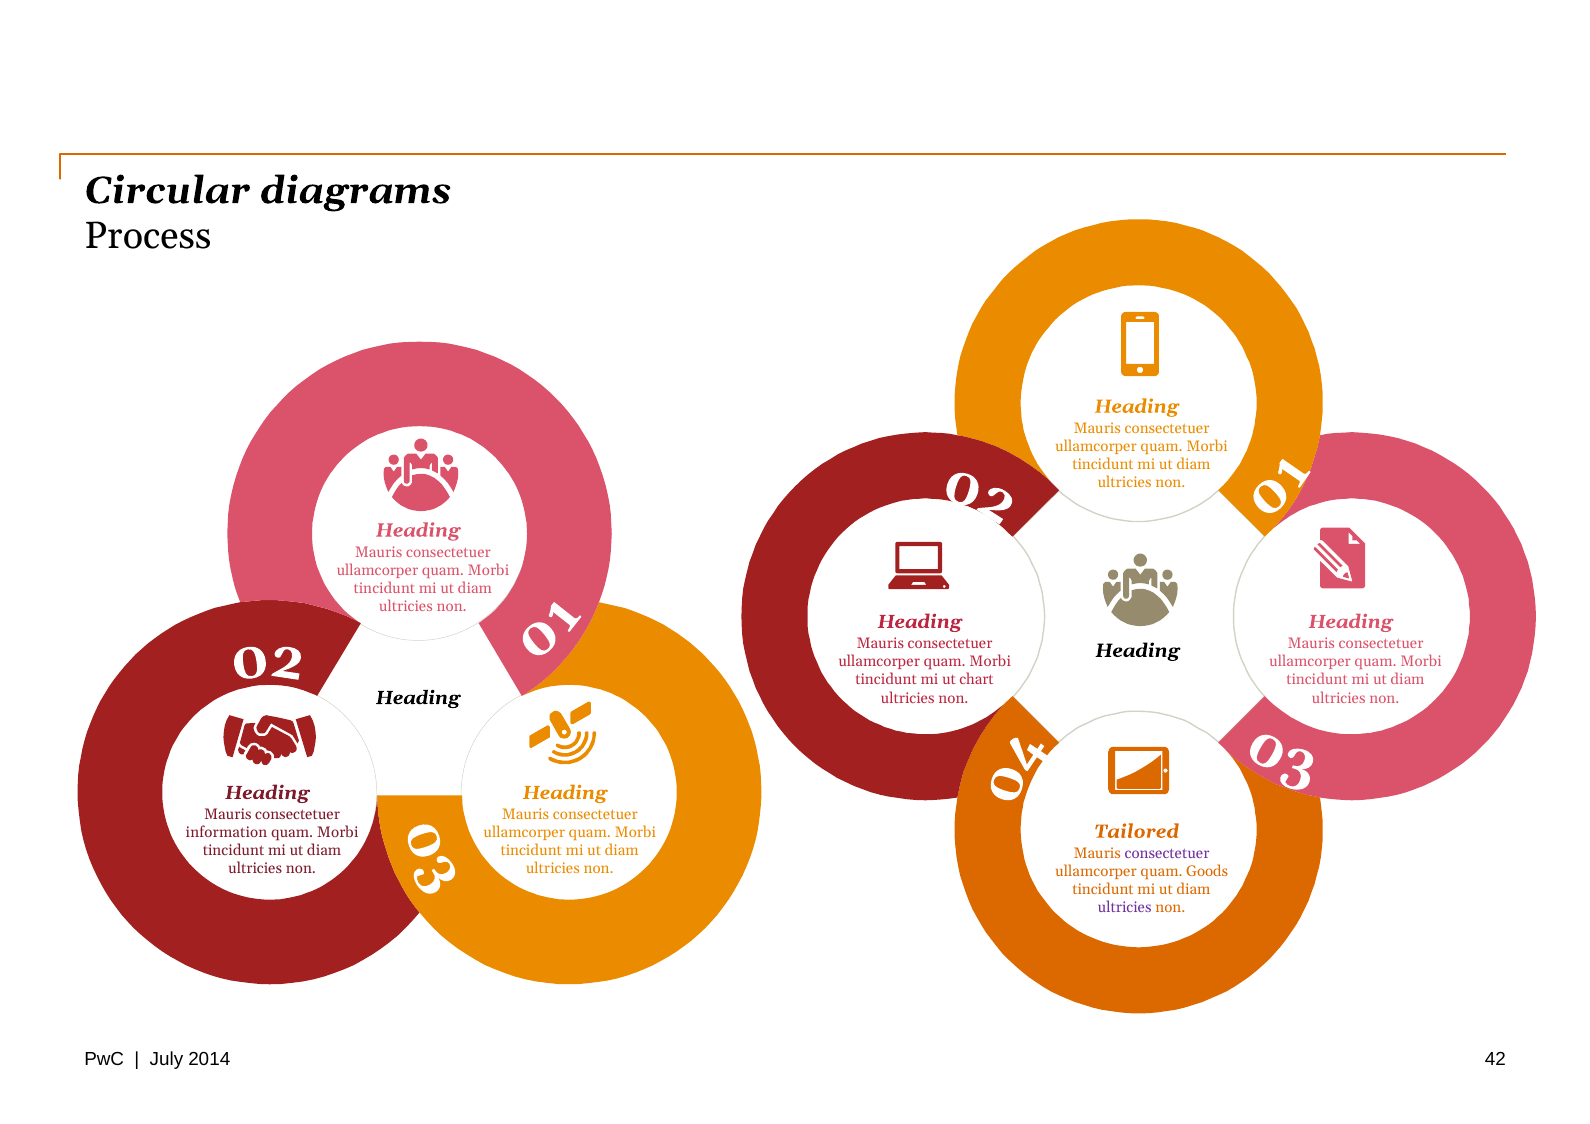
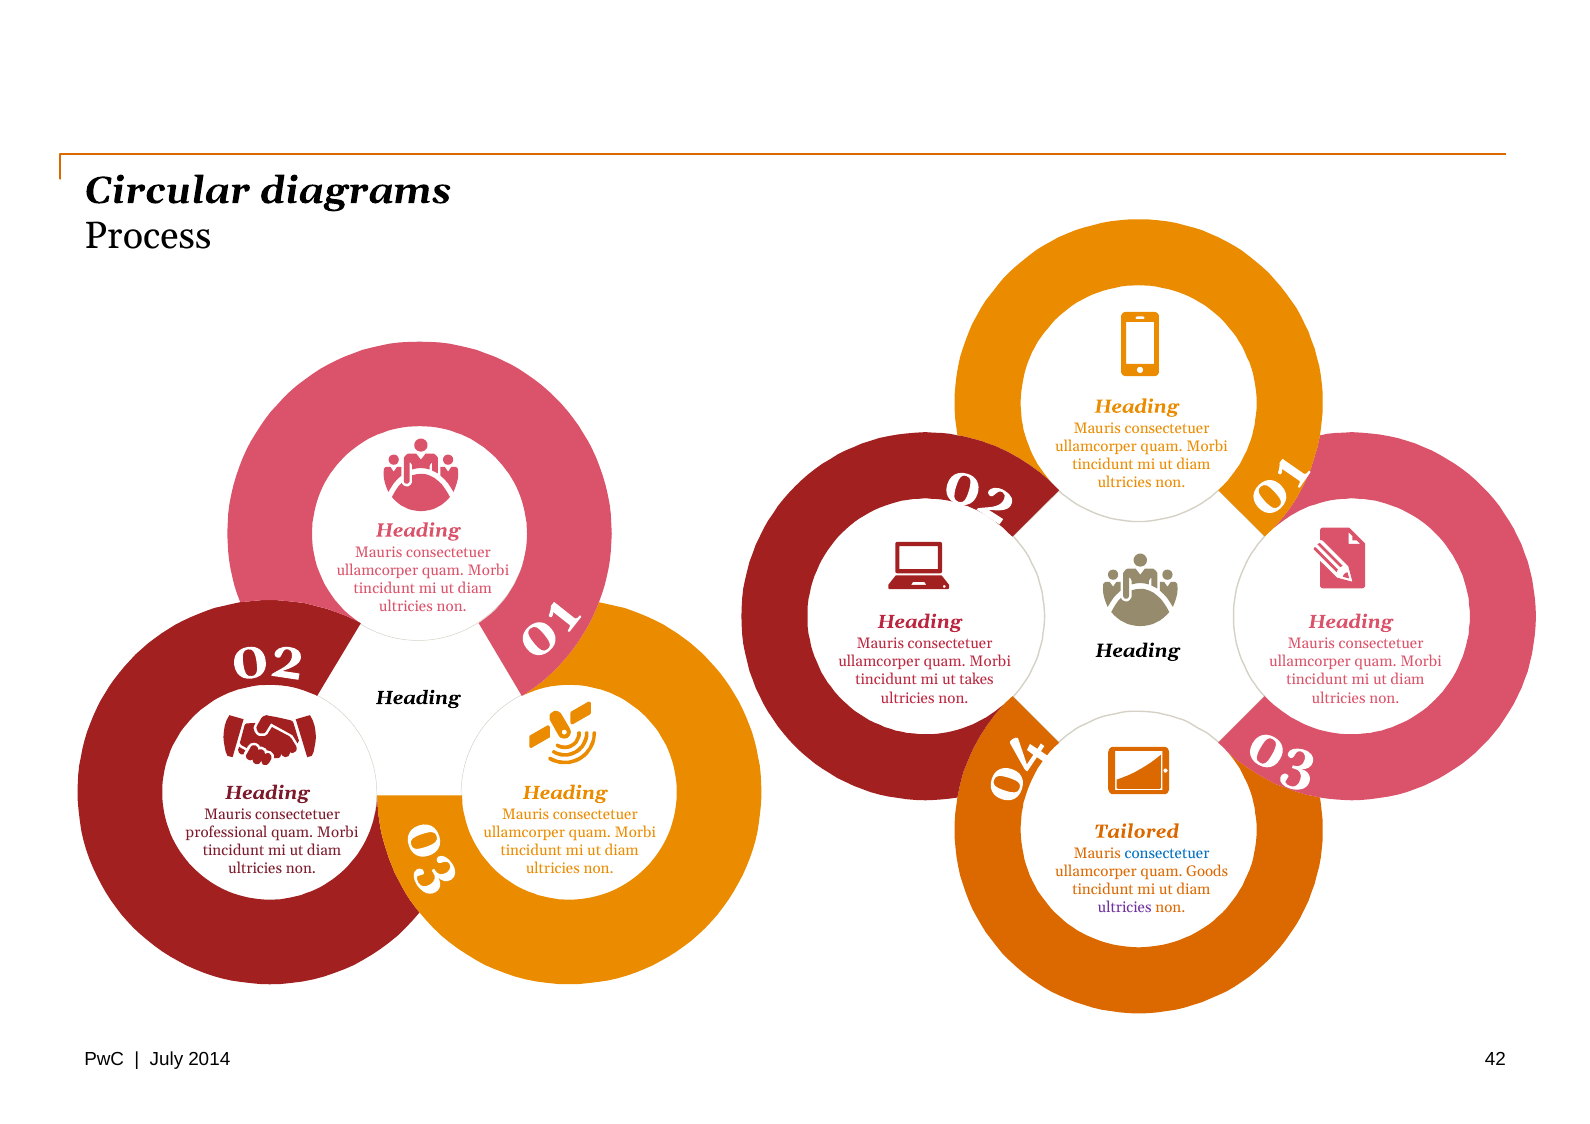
chart: chart -> takes (977, 680)
information: information -> professional (227, 833)
consectetuer colour: purple -> blue (1167, 854)
